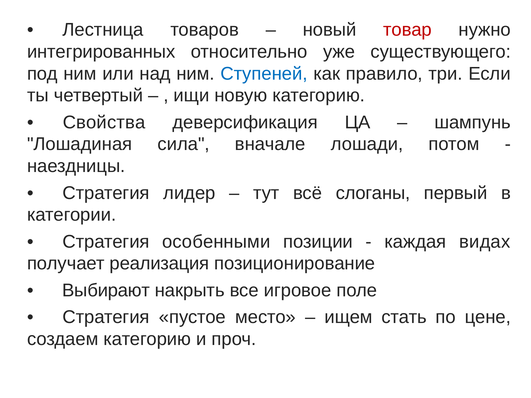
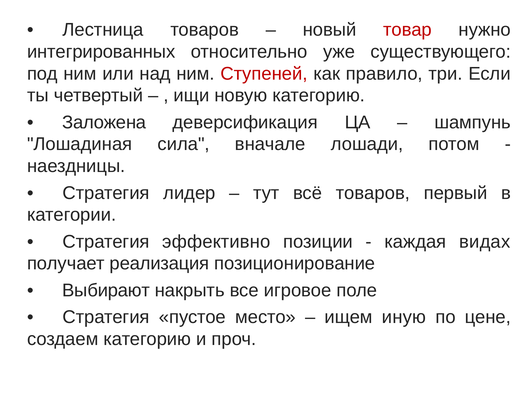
Ступеней colour: blue -> red (264, 74)
Свойства: Свойства -> Заложена (104, 122)
всё слоганы: слоганы -> товаров (373, 193)
особенными: особенными -> эффективно (216, 242)
стать: стать -> иную (404, 317)
